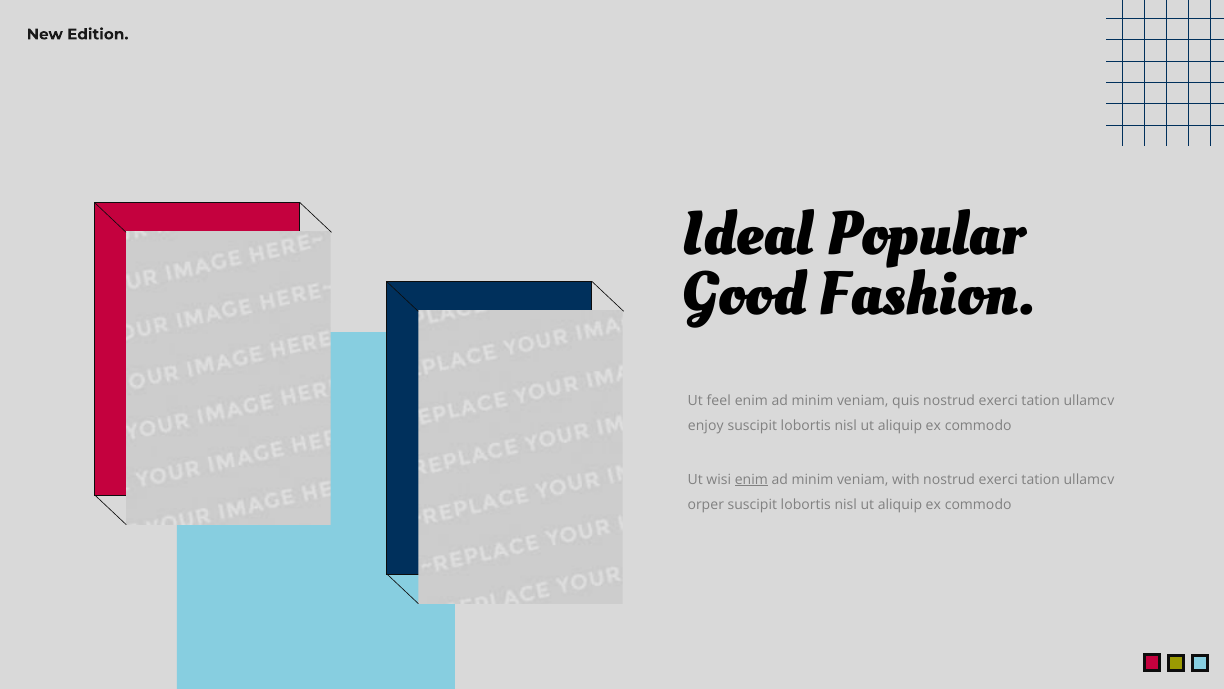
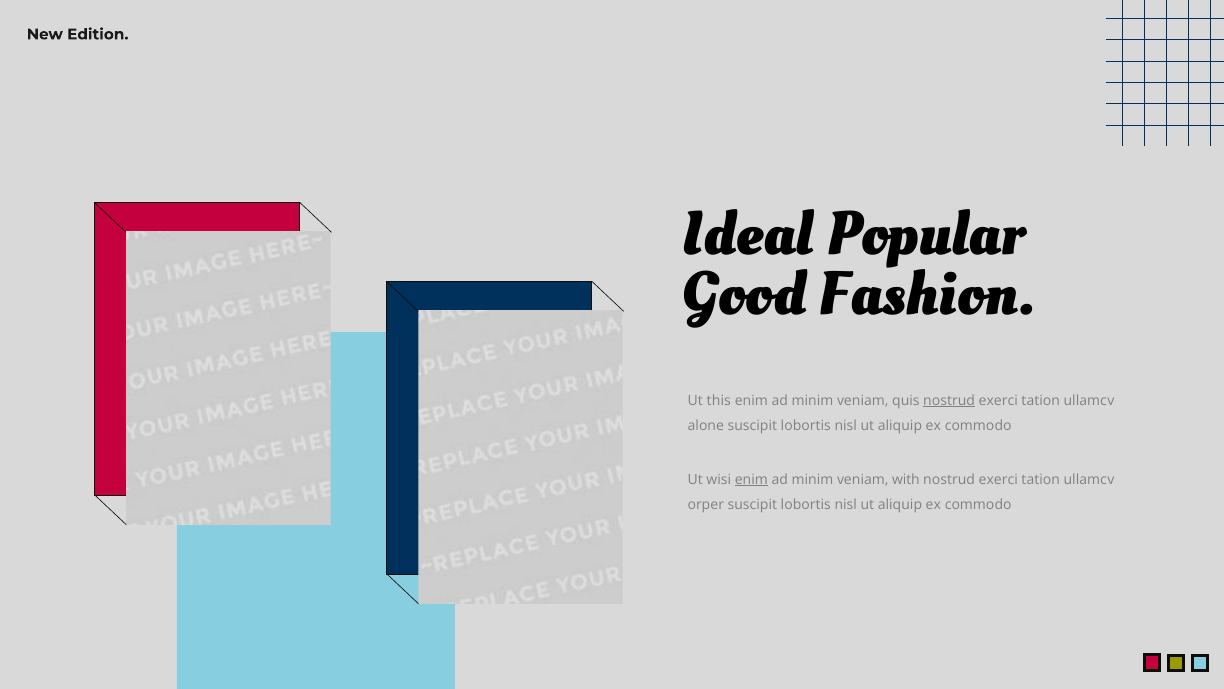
feel: feel -> this (719, 400)
nostrud underline: none -> present (949, 400)
enjoy: enjoy -> alone (706, 425)
